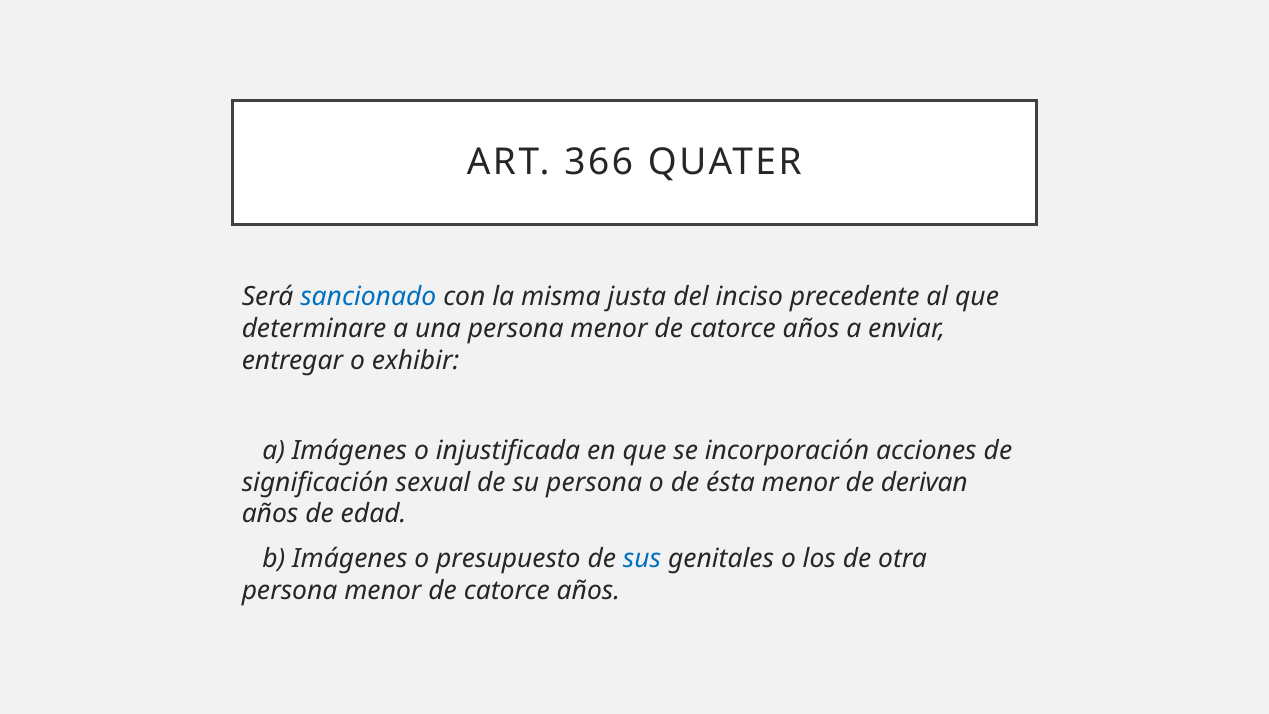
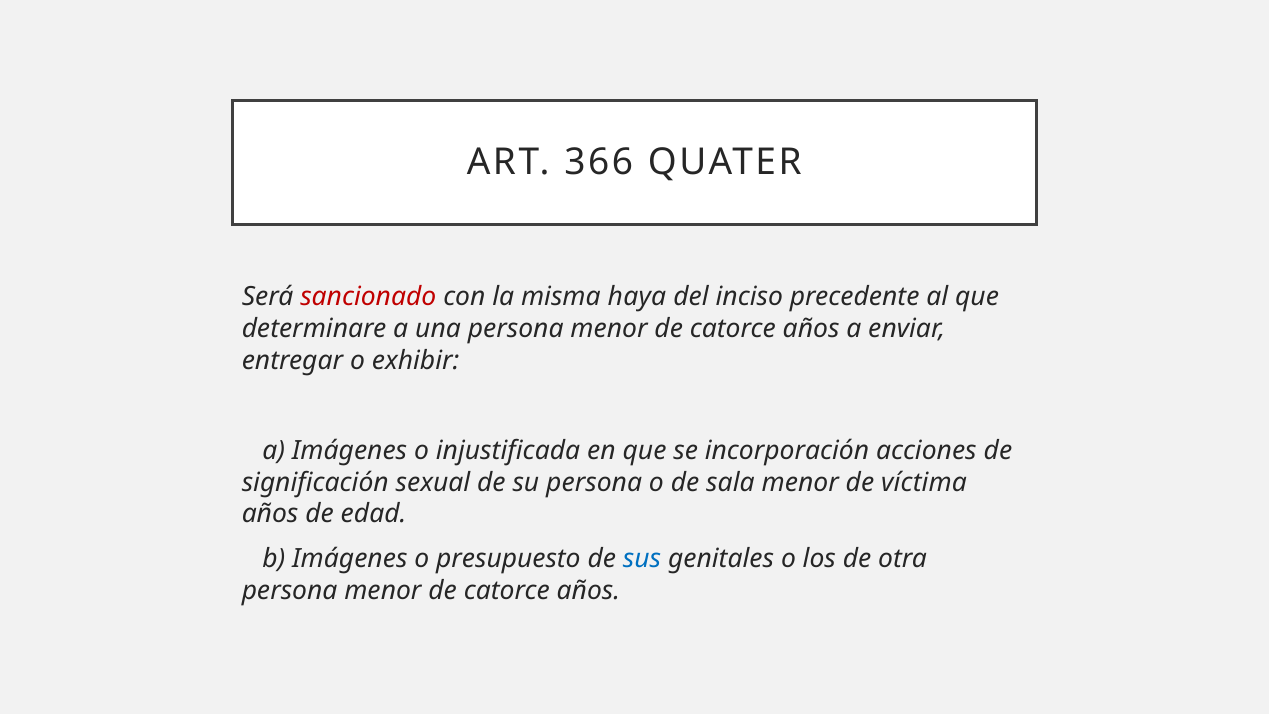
sancionado colour: blue -> red (368, 297)
justa: justa -> haya (637, 297)
ésta: ésta -> sala (730, 482)
derivan: derivan -> víctima (924, 482)
